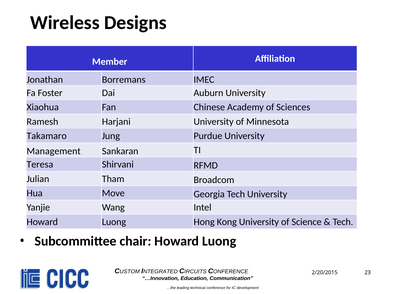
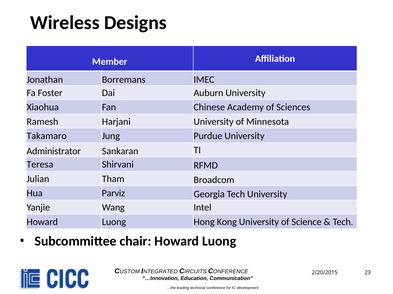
Management: Management -> Administrator (54, 152)
Move: Move -> Parviz (113, 194)
